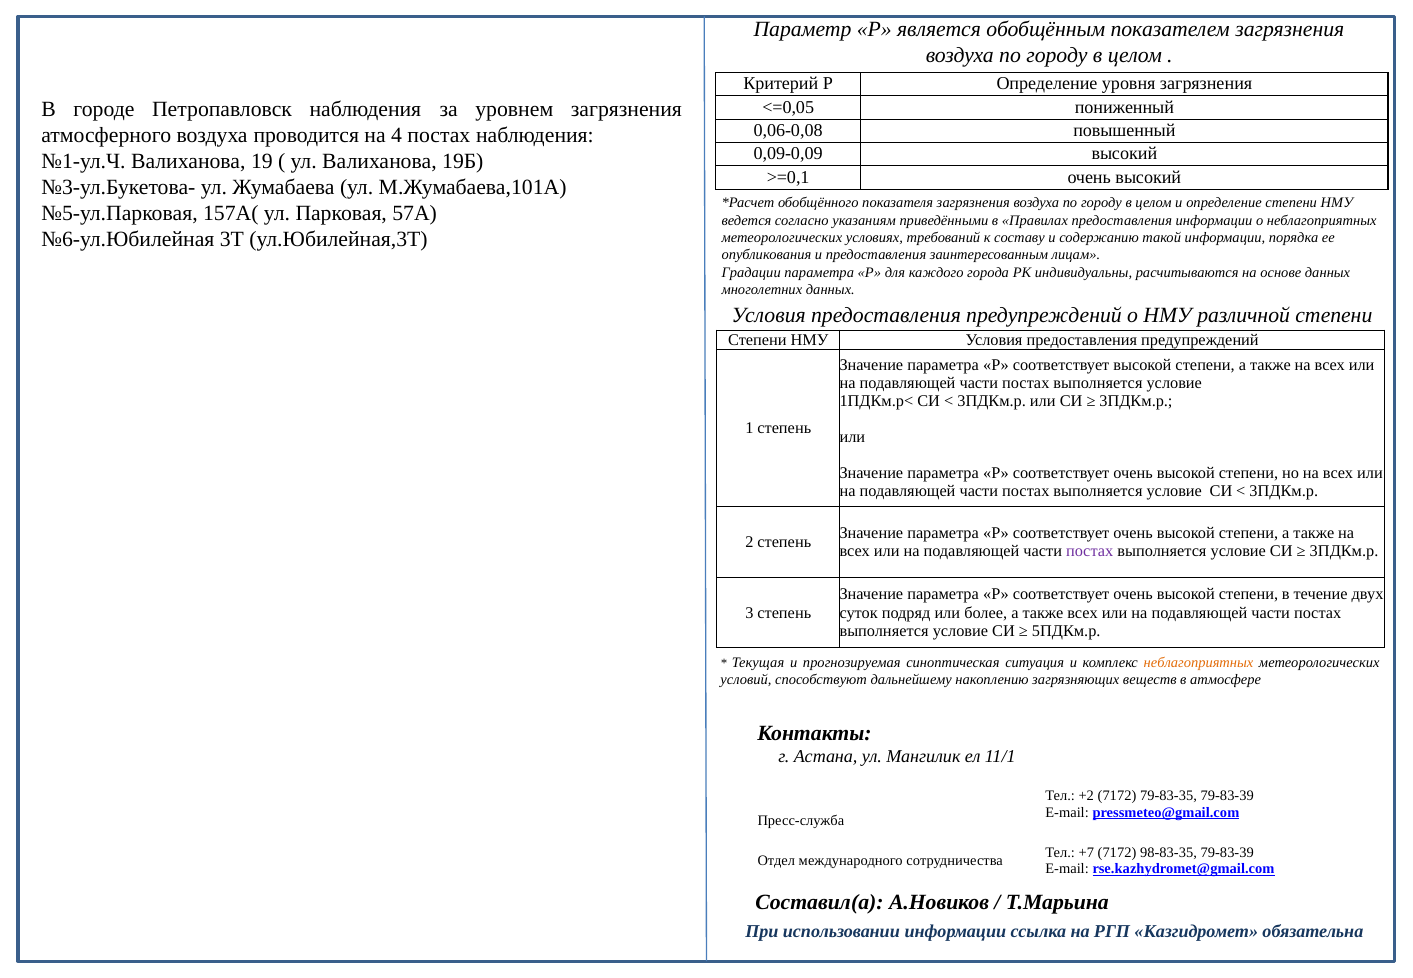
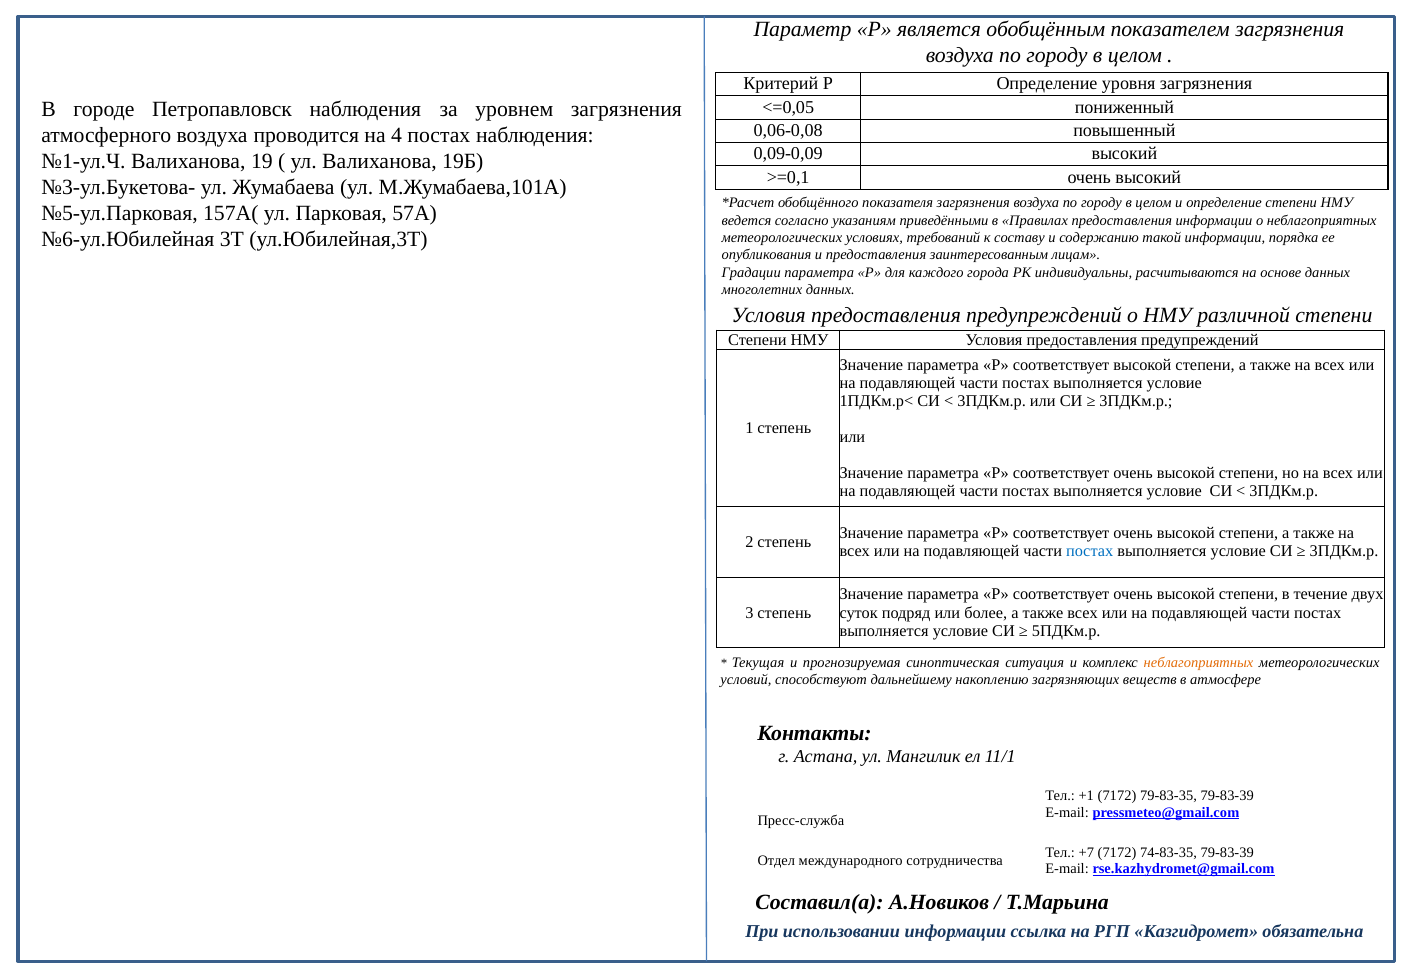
постах colour: purple -> blue (1090, 551)
+2: +2 -> +1 (1086, 796)
98-83-35: 98-83-35 -> 74-83-35 (1169, 853)
